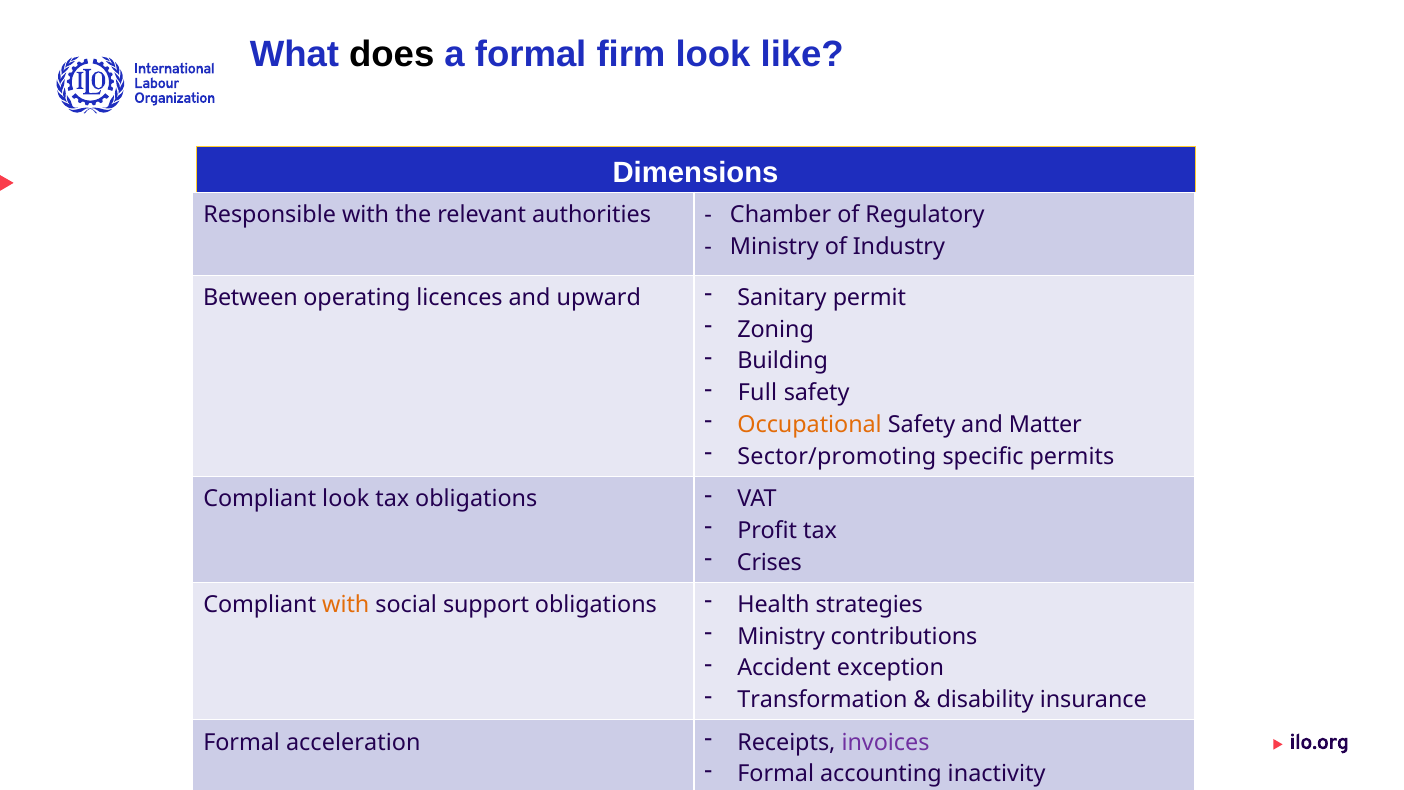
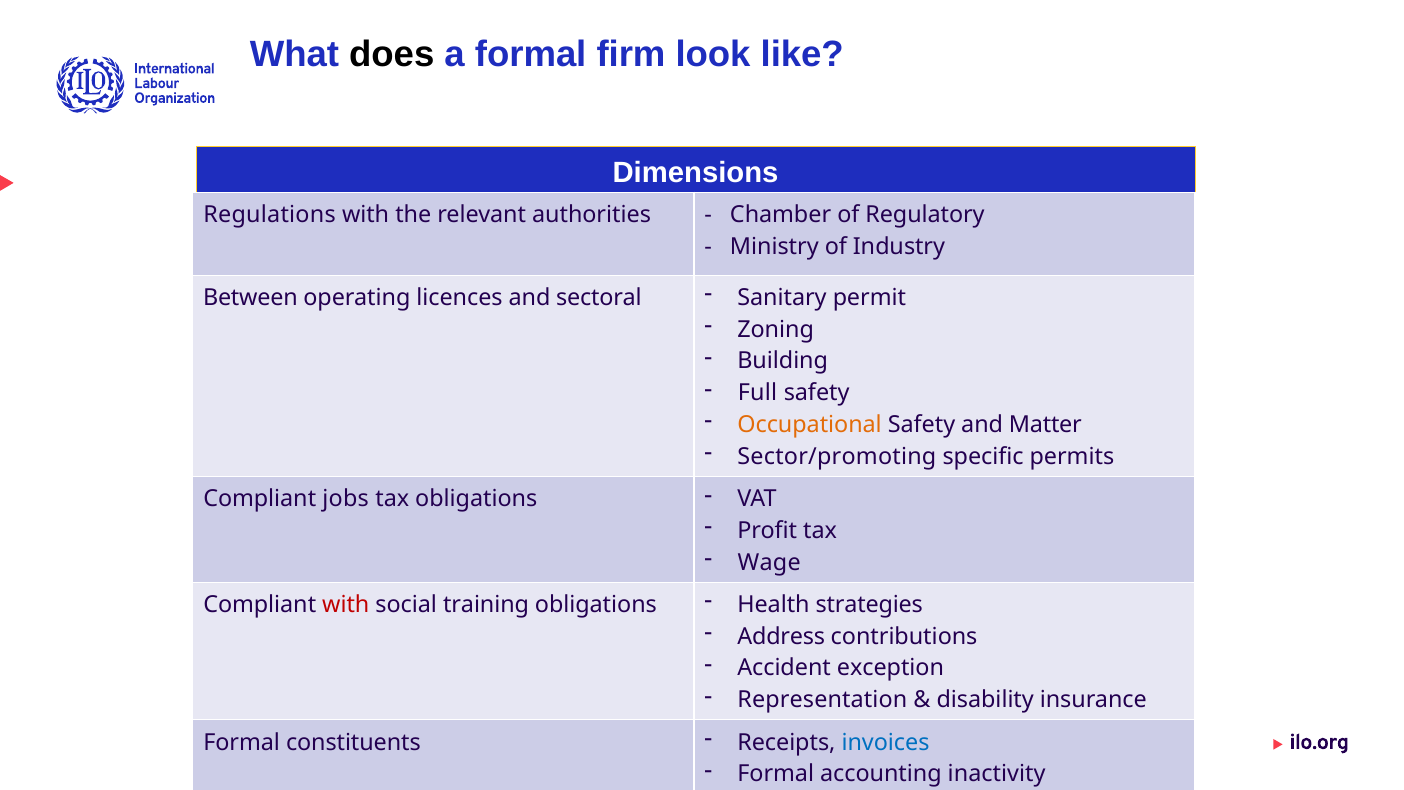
Responsible: Responsible -> Regulations (270, 215)
upward: upward -> sectoral (599, 298)
Compliant look: look -> jobs (346, 499)
Crises: Crises -> Wage (769, 562)
with colour: orange -> red (346, 605)
support: support -> training (486, 605)
Ministry: Ministry -> Address (781, 636)
Transformation: Transformation -> Representation (822, 700)
acceleration: acceleration -> constituents (353, 742)
invoices colour: purple -> blue (886, 742)
